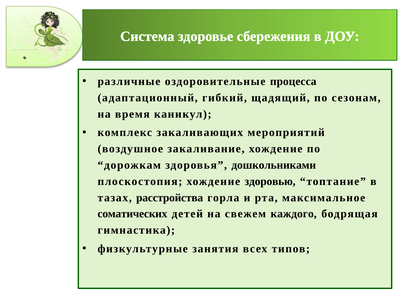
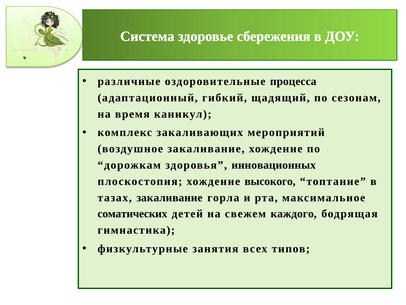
дошкольниками: дошкольниками -> инновационных (274, 165)
здоровью: здоровью -> высокого (270, 181)
тазах расстройства: расстройства -> закаливание (170, 197)
